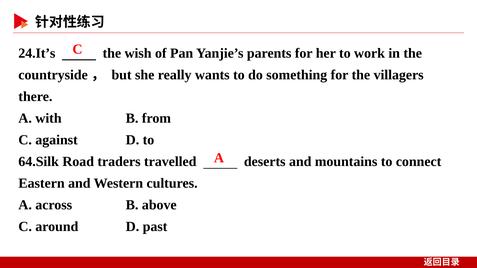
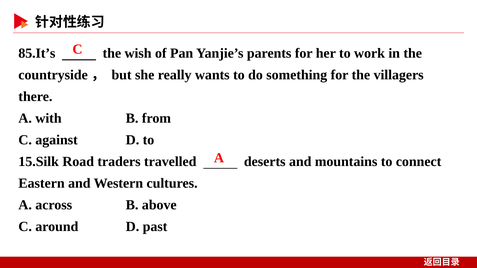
24.It’s: 24.It’s -> 85.It’s (37, 53)
64.Silk: 64.Silk -> 15.Silk (39, 162)
